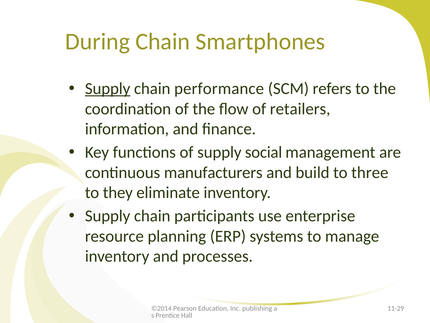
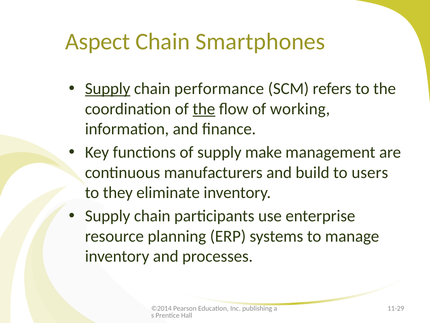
During: During -> Aspect (98, 41)
the underline: none -> present (204, 109)
retailers: retailers -> working (300, 109)
social: social -> make (264, 152)
three: three -> users (370, 172)
